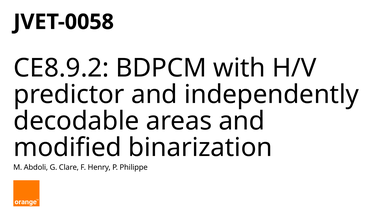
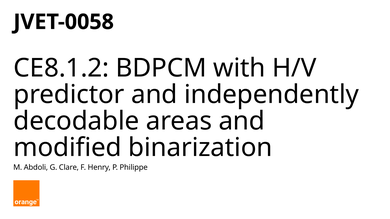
CE8.9.2: CE8.9.2 -> CE8.1.2 (61, 68)
